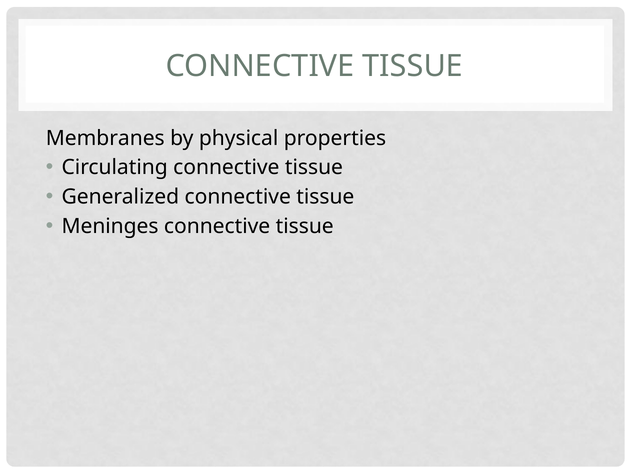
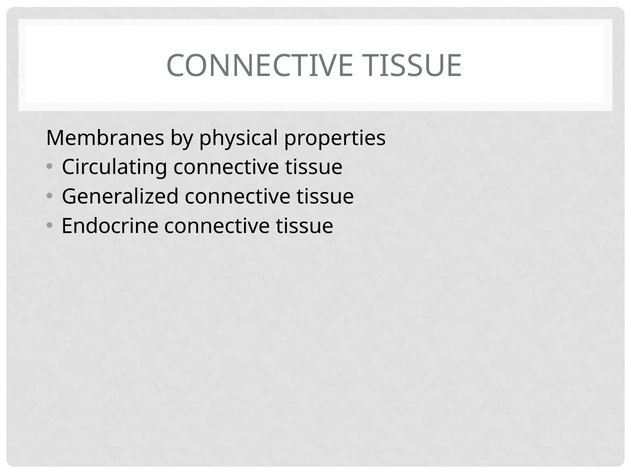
Meninges: Meninges -> Endocrine (110, 227)
